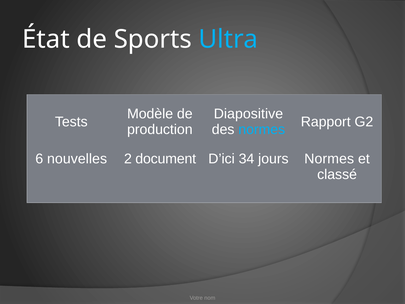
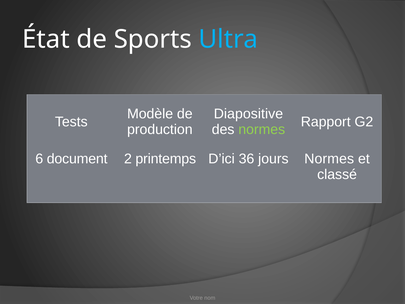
normes colour: light blue -> light green (262, 130)
nouvelles: nouvelles -> document (77, 159)
document: document -> printemps (166, 159)
34: 34 -> 36 (246, 159)
